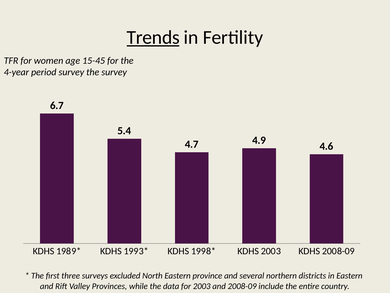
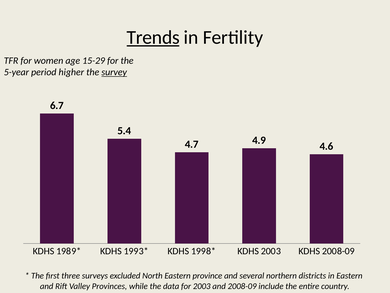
15-45: 15-45 -> 15-29 (94, 60)
4-year: 4-year -> 5-year (16, 72)
period survey: survey -> higher (71, 72)
survey underline: none -> present (114, 72)
